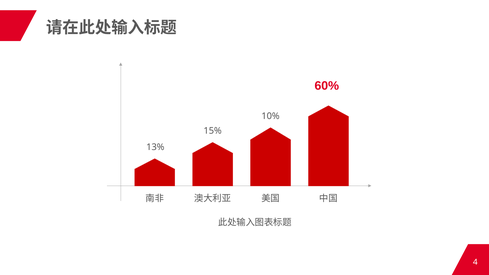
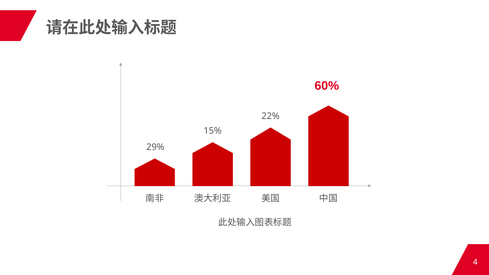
10%: 10% -> 22% (271, 116)
13%: 13% -> 29% (155, 147)
